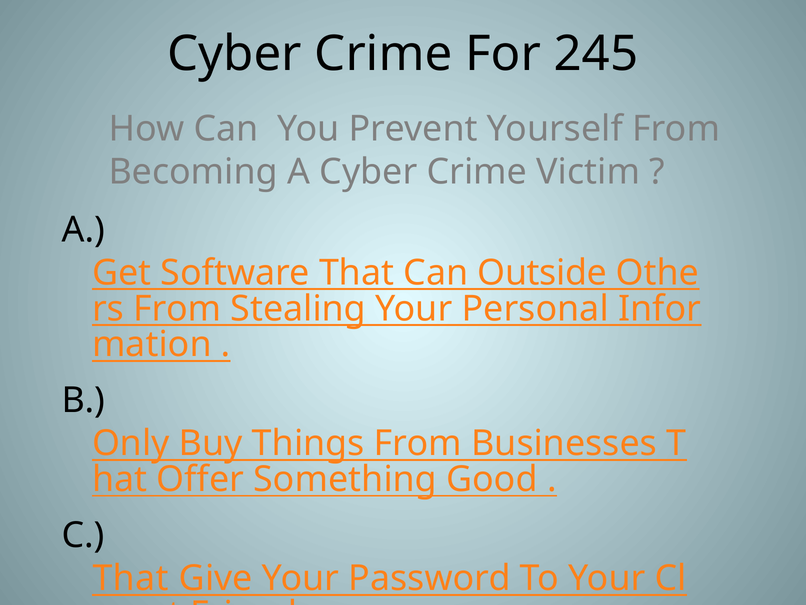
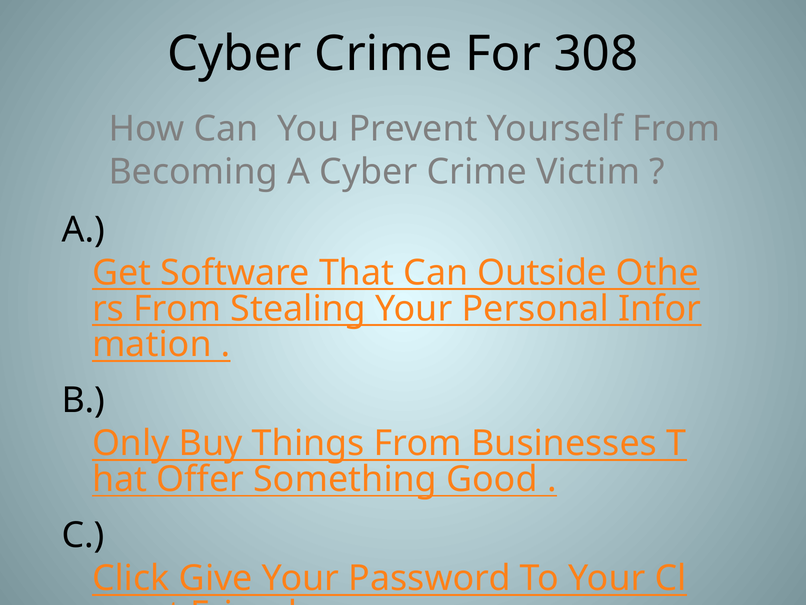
245: 245 -> 308 (596, 54)
That: That -> Click (131, 578)
